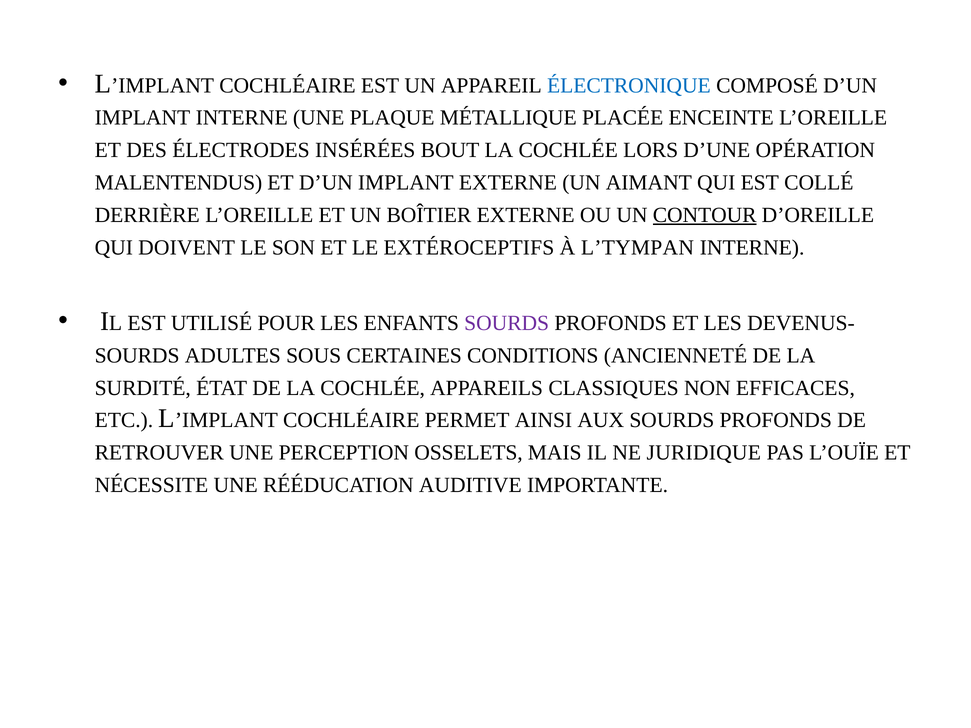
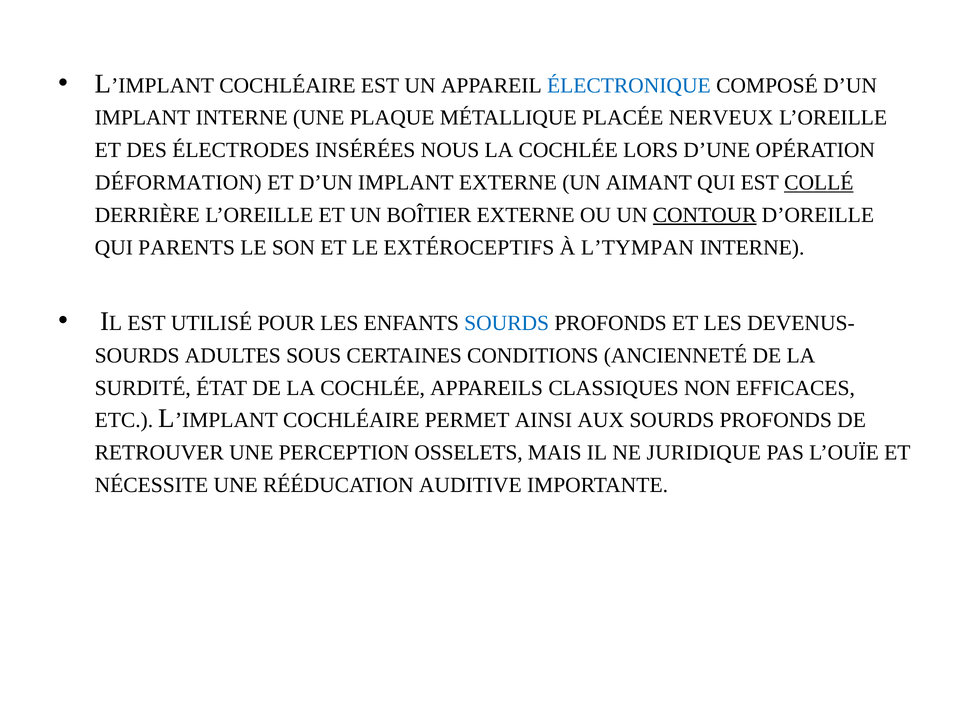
ENCEINTE: ENCEINTE -> NERVEUX (721, 118)
BOUT: BOUT -> NOUS (450, 150)
MALENTENDUS: MALENTENDUS -> DÉFORMATION (178, 183)
COLLÉ underline: none -> present (819, 183)
DOIVENT: DOIVENT -> PARENTS (187, 248)
SOURDS colour: purple -> blue (507, 323)
